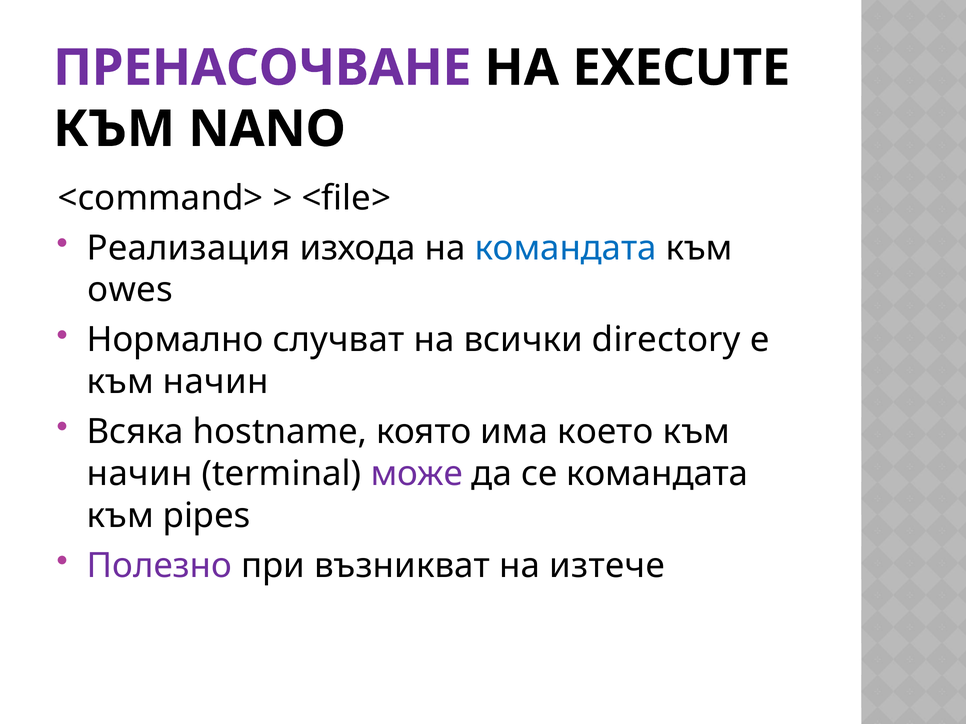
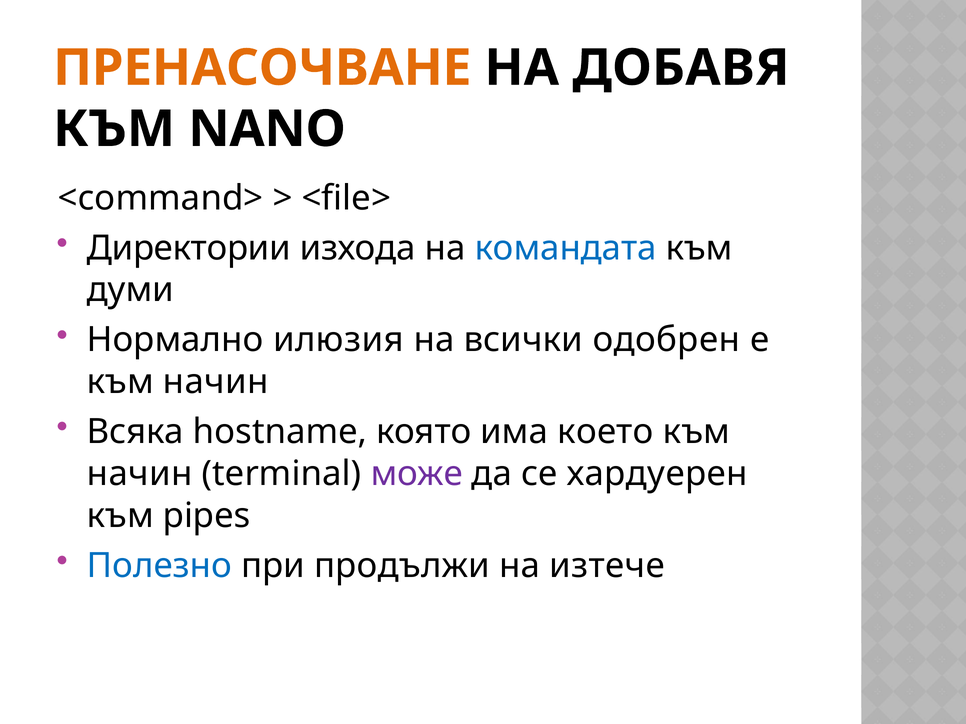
ПРЕНАСОЧВАНЕ colour: purple -> orange (262, 68)
EXECUTE: EXECUTE -> ДОБАВЯ (681, 68)
Реализация: Реализация -> Директории (189, 248)
owes: owes -> думи (130, 290)
случват: случват -> илюзия (338, 340)
directory: directory -> одобрен (666, 340)
се командата: командата -> хардуерен (657, 474)
Полезно colour: purple -> blue (159, 566)
възникват: възникват -> продължи (402, 566)
